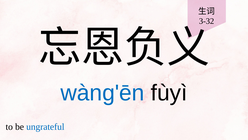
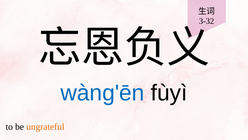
ungrateful colour: blue -> orange (45, 126)
